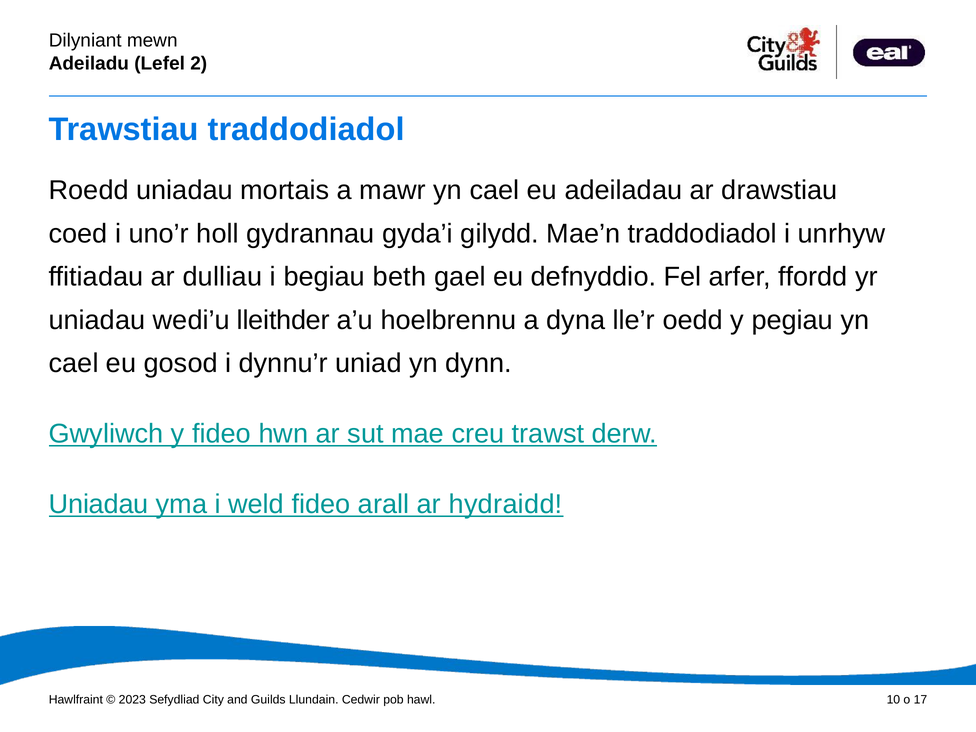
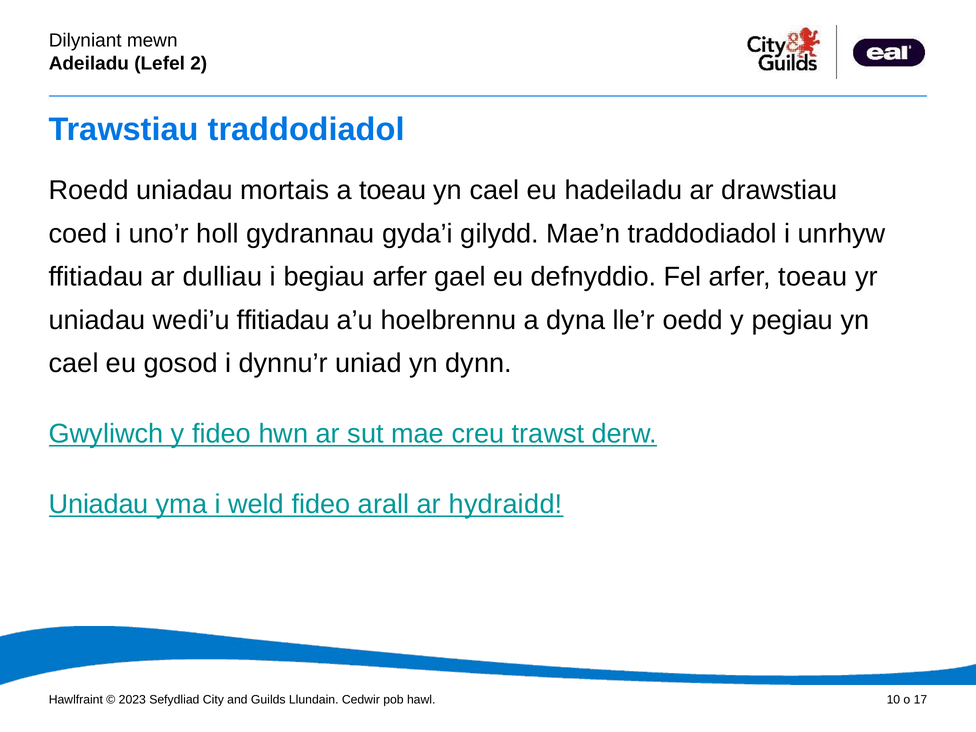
a mawr: mawr -> toeau (393, 190)
adeiladau: adeiladau -> hadeiladu (623, 190)
begiau beth: beth -> arfer (400, 277)
arfer ffordd: ffordd -> toeau (813, 277)
wedi’u lleithder: lleithder -> ffitiadau (283, 320)
